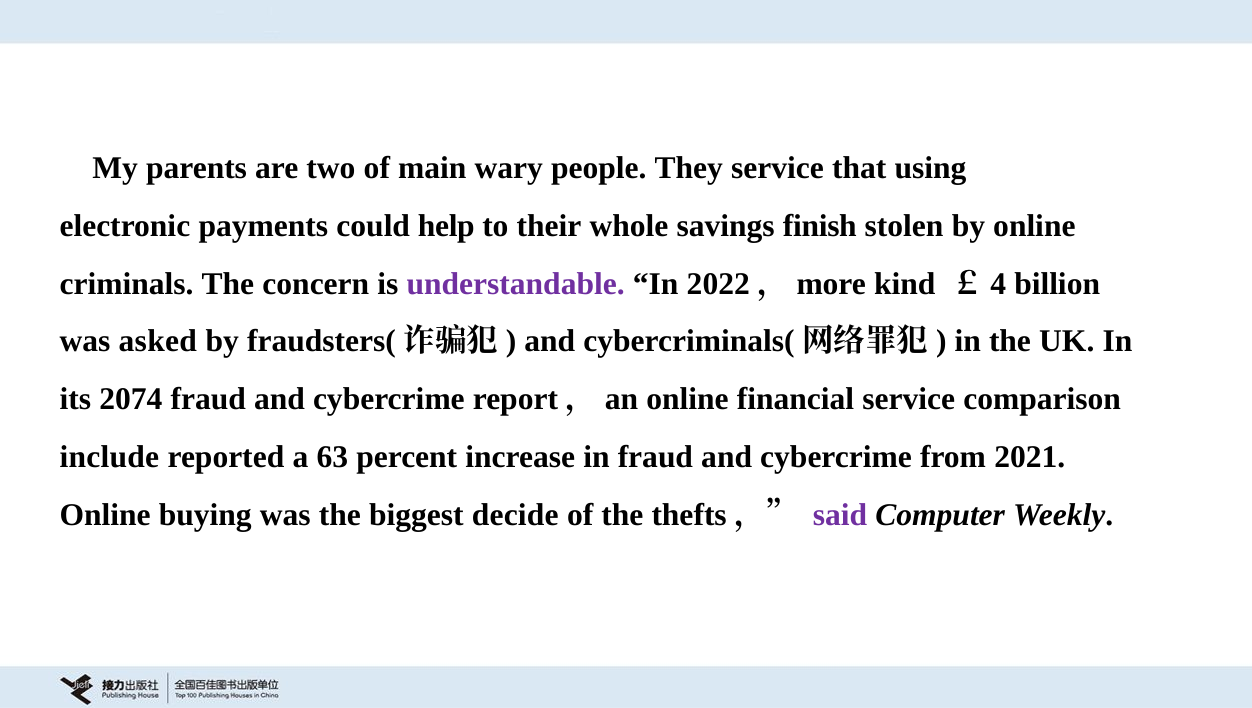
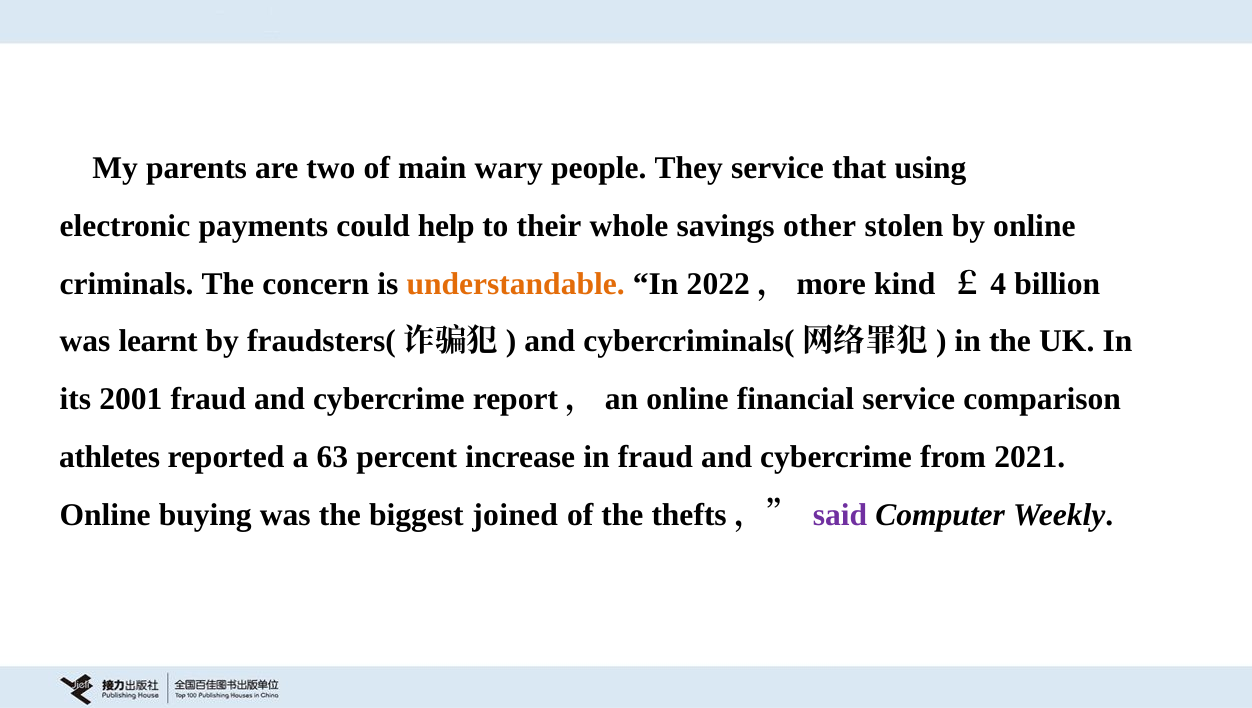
finish: finish -> other (820, 226)
understandable colour: purple -> orange (516, 284)
asked: asked -> learnt (158, 341)
2074: 2074 -> 2001 (131, 399)
include: include -> athletes (110, 457)
decide: decide -> joined (515, 515)
